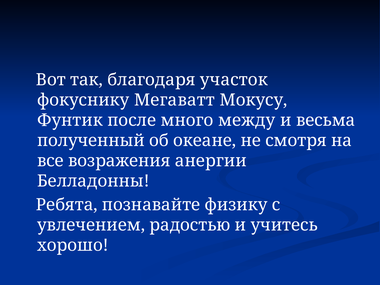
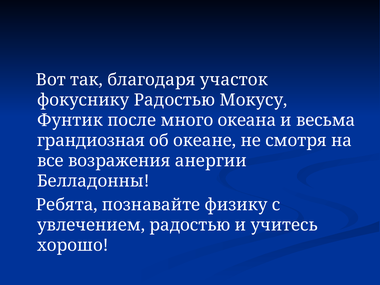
фокуснику Мегаватт: Мегаватт -> Радостью (174, 100)
между: между -> океана (247, 120)
полученный: полученный -> грандиозная (91, 141)
